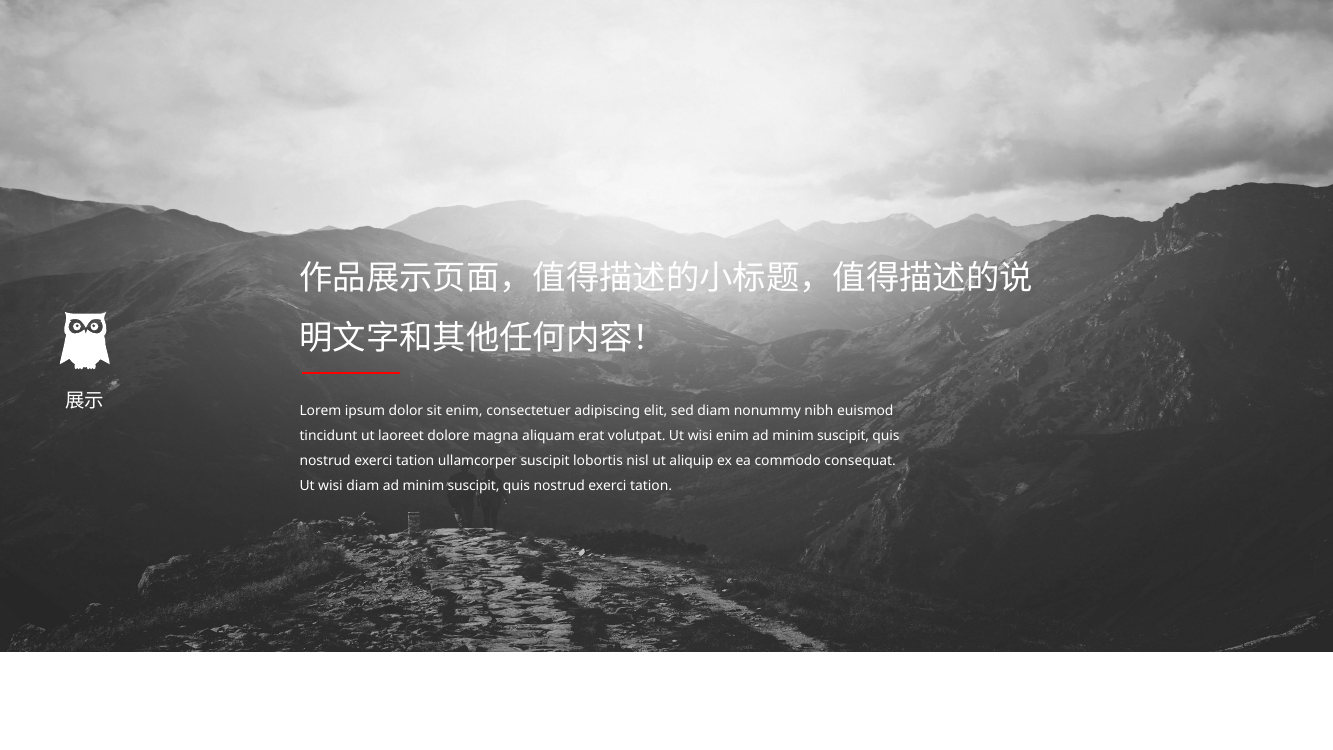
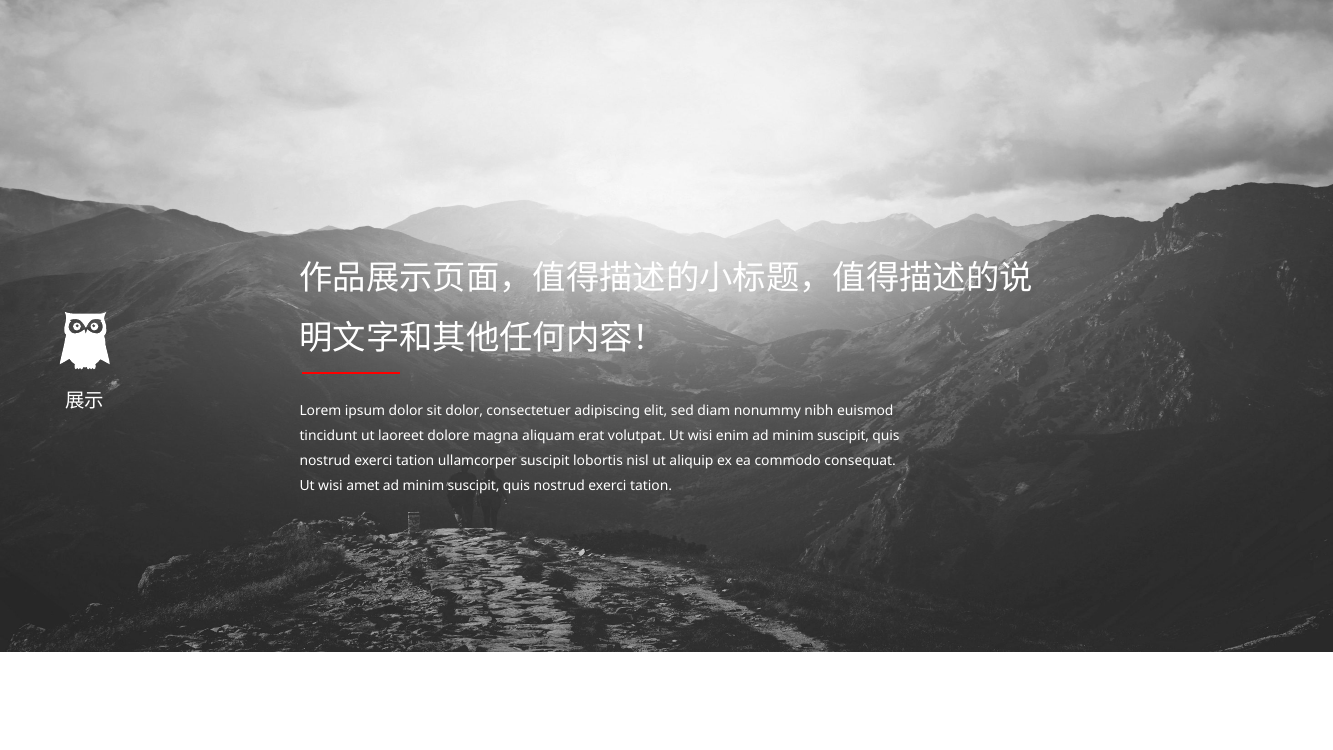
sit enim: enim -> dolor (464, 411)
wisi diam: diam -> amet (363, 486)
